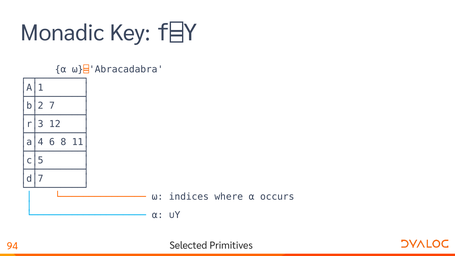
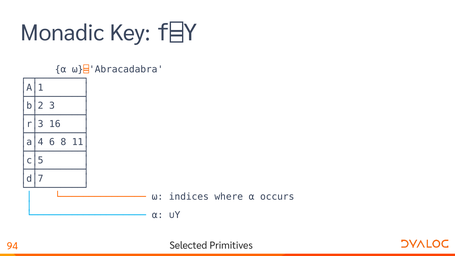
7: 7 -> 3 (52, 106)
12: 12 -> 16 (55, 124)
